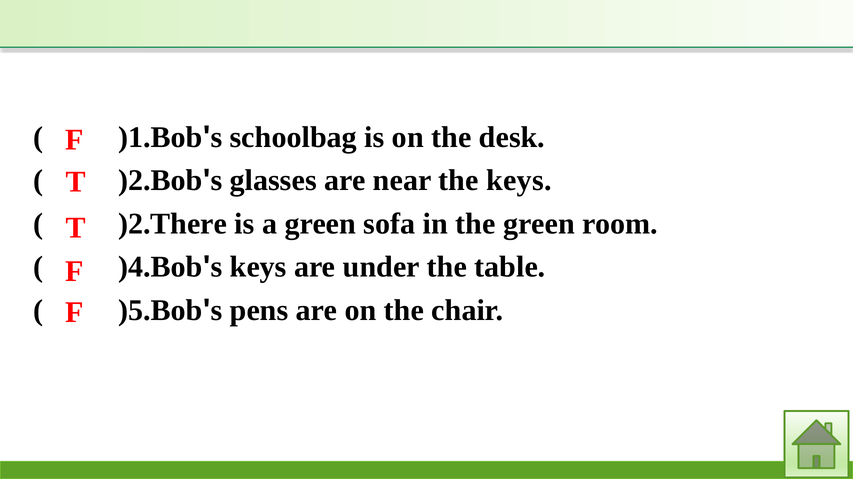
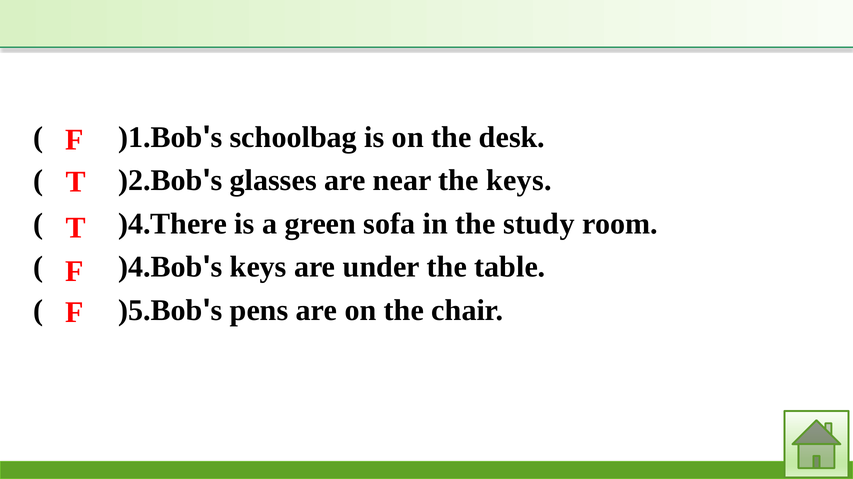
)2.There: )2.There -> )4.There (173, 224)
the green: green -> study (539, 224)
